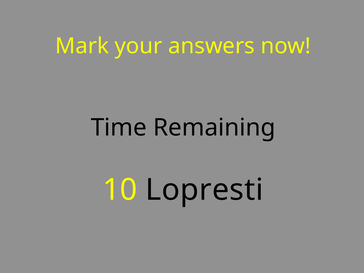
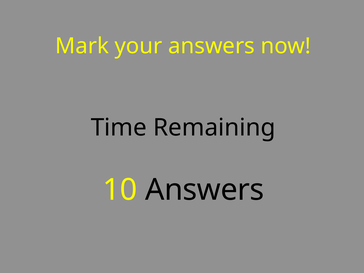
10 Lopresti: Lopresti -> Answers (205, 190)
